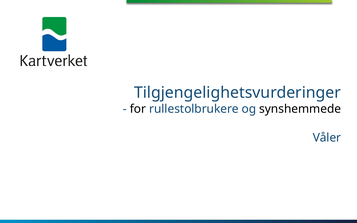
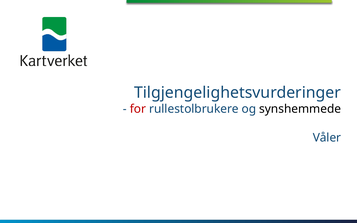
for colour: black -> red (138, 109)
